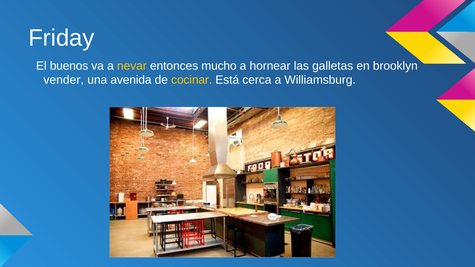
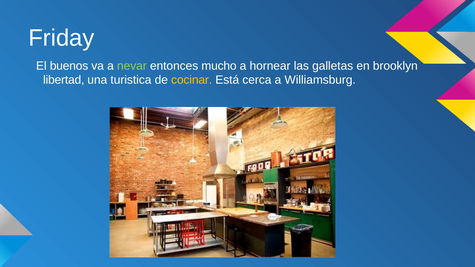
nevar colour: yellow -> light green (132, 66)
vender: vender -> libertad (64, 80)
avenida: avenida -> turistica (131, 80)
